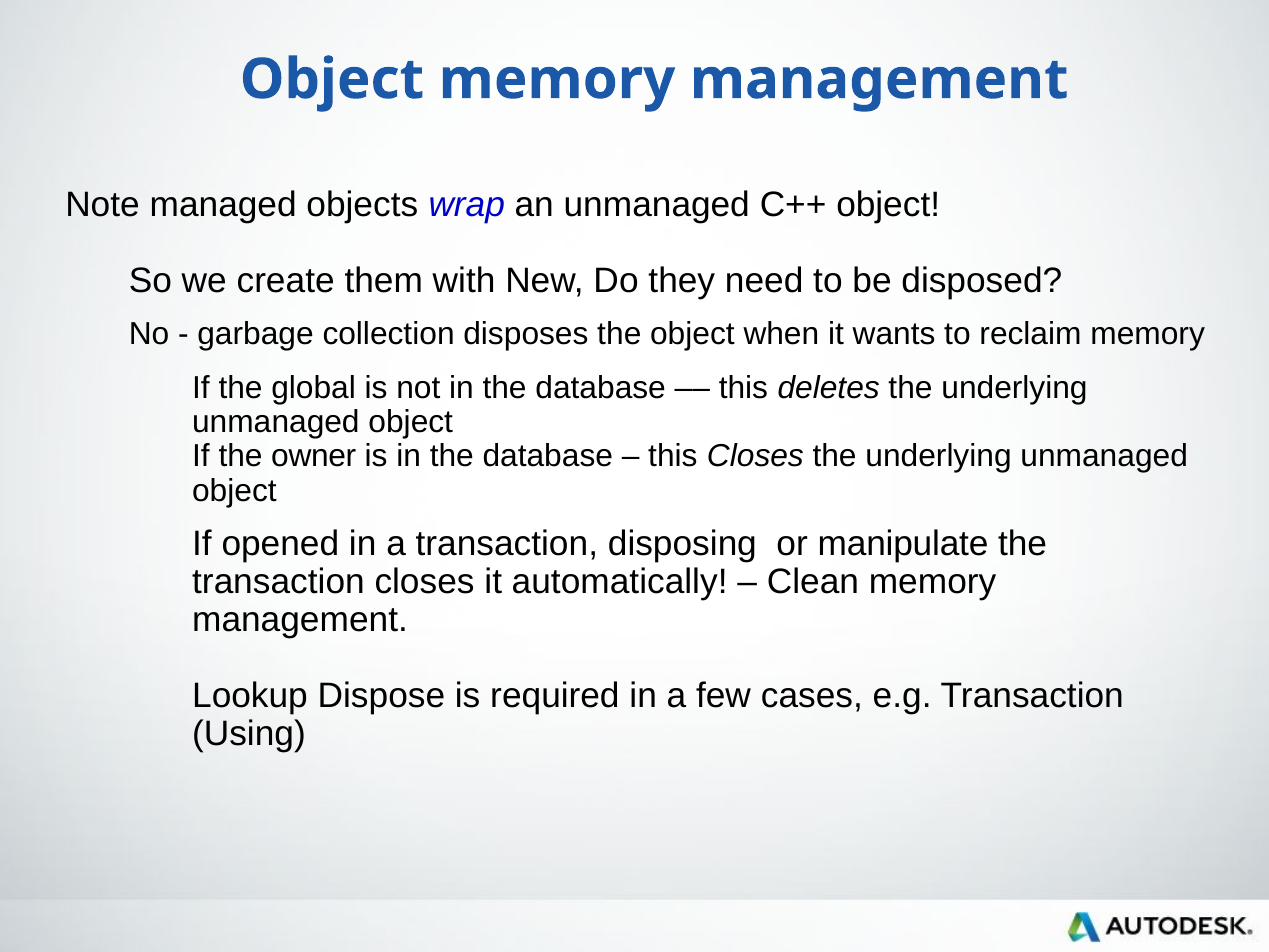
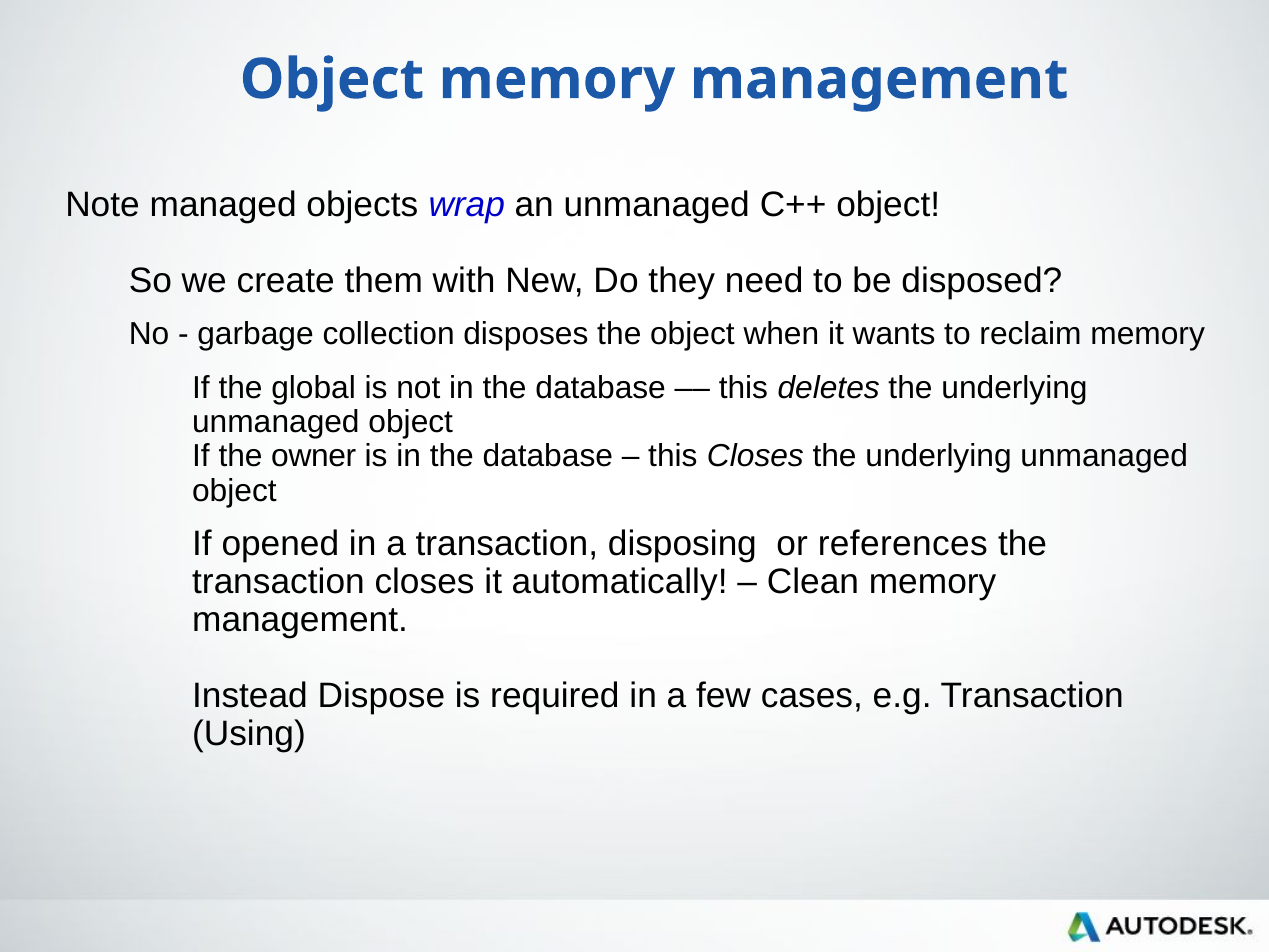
manipulate: manipulate -> references (903, 544)
Lookup: Lookup -> Instead (250, 696)
